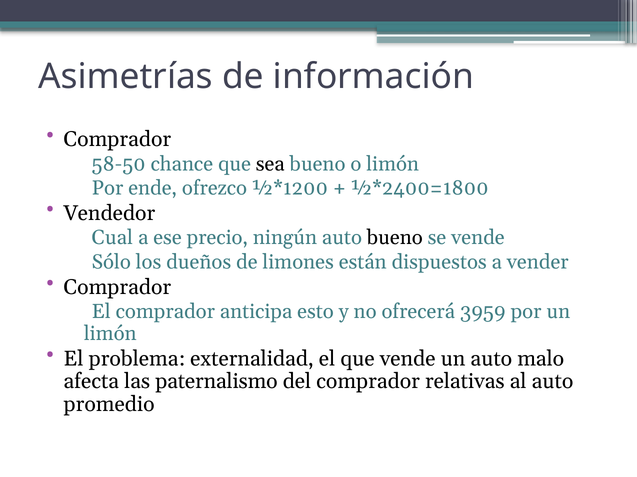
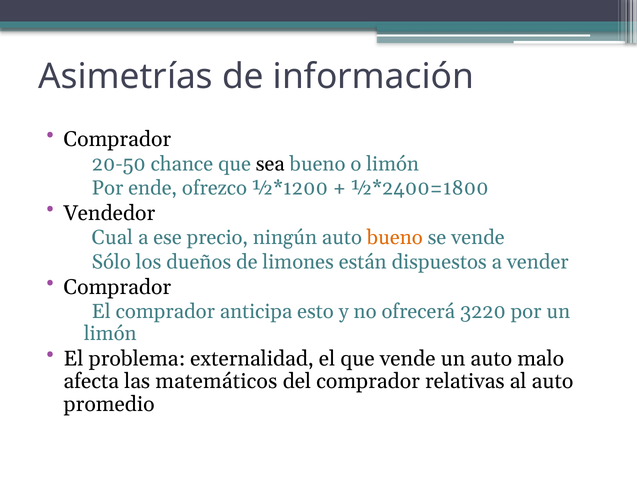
58-50: 58-50 -> 20-50 (119, 164)
bueno colour: black -> orange (395, 238)
3959: 3959 -> 3220 (483, 312)
paternalismo: paternalismo -> matemáticos (216, 382)
